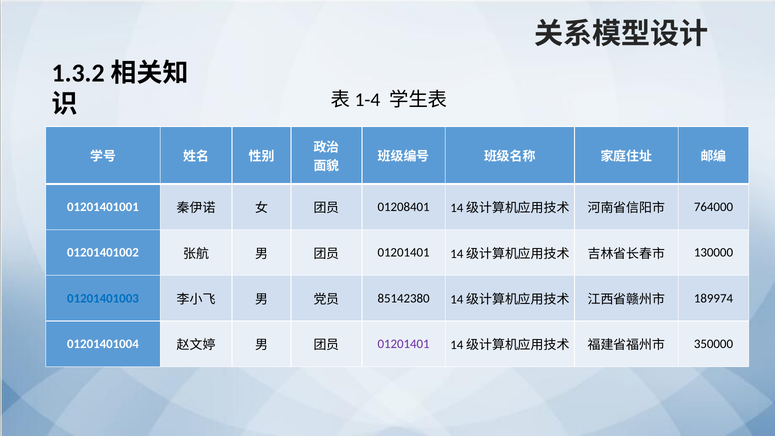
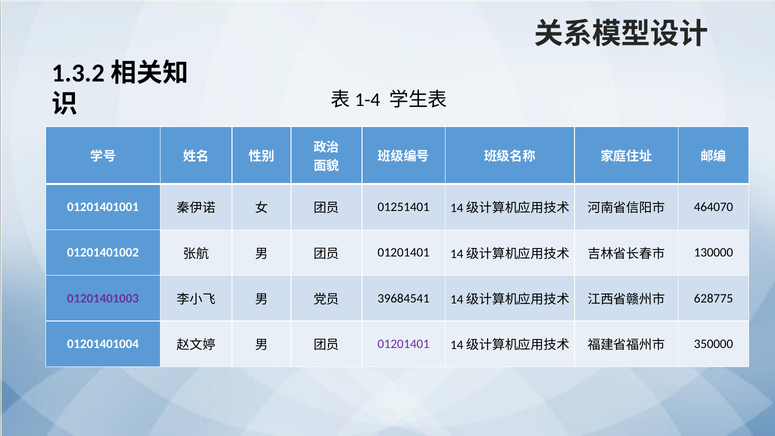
01208401: 01208401 -> 01251401 (404, 207)
764000: 764000 -> 464070 (713, 207)
01201401003 colour: blue -> purple (103, 298)
85142380: 85142380 -> 39684541 (404, 298)
189974: 189974 -> 628775 (713, 298)
